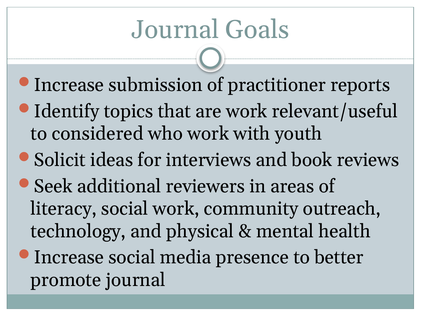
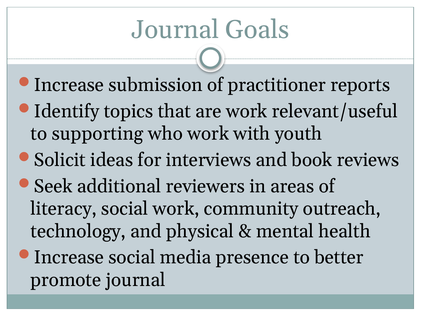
considered: considered -> supporting (98, 134)
